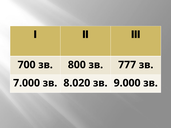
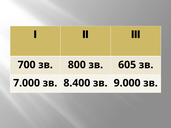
777: 777 -> 605 (127, 65)
8.020: 8.020 -> 8.400 (77, 83)
